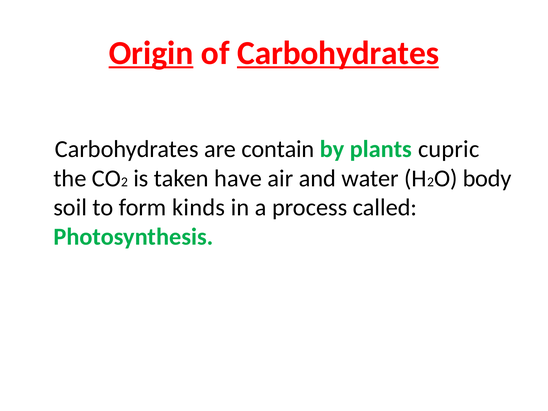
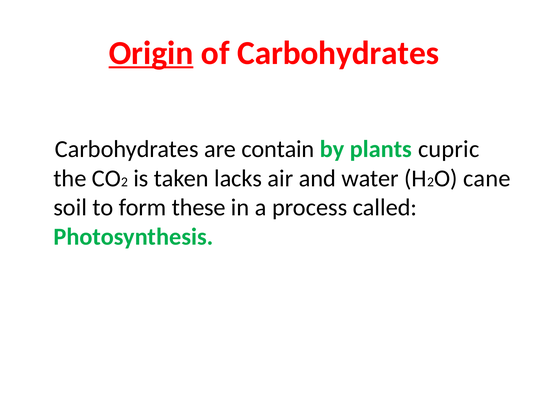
Carbohydrates underline: present -> none (338, 53)
have: have -> lacks (238, 178)
body: body -> cane (487, 178)
kinds: kinds -> these (199, 208)
